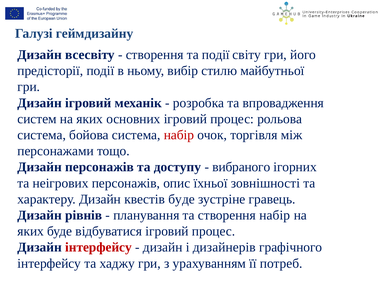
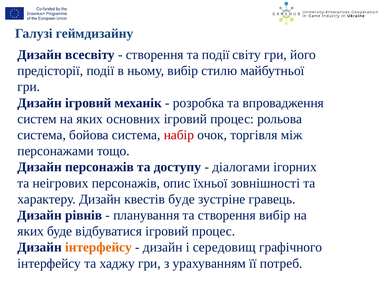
вибраного: вибраного -> діалогами (241, 167)
створення набір: набір -> вибір (275, 216)
інтерфейсу colour: red -> orange (98, 248)
дизайнерів: дизайнерів -> середовищ (224, 248)
